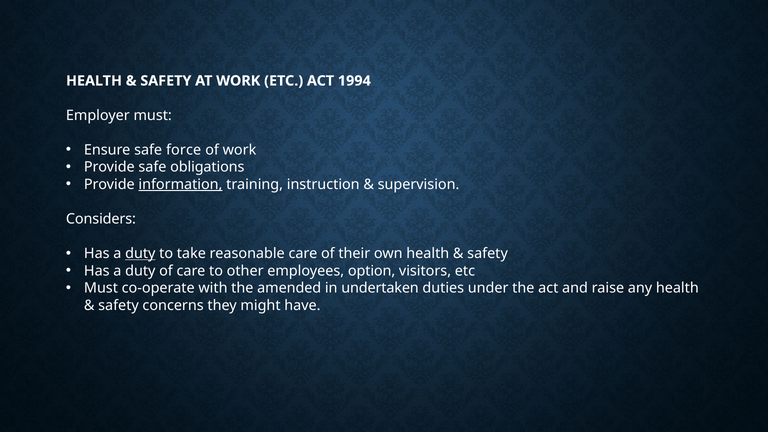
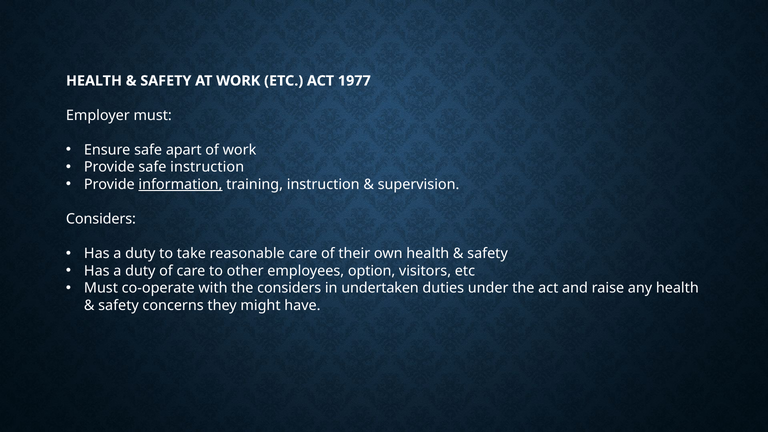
1994: 1994 -> 1977 (354, 81)
force: force -> apart (184, 150)
safe obligations: obligations -> instruction (207, 167)
duty underline: present -> none (140, 254)
the amended: amended -> considers (289, 288)
